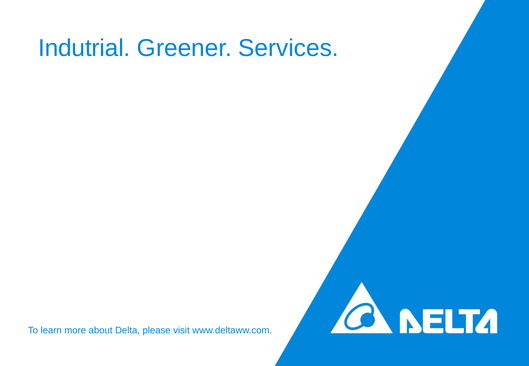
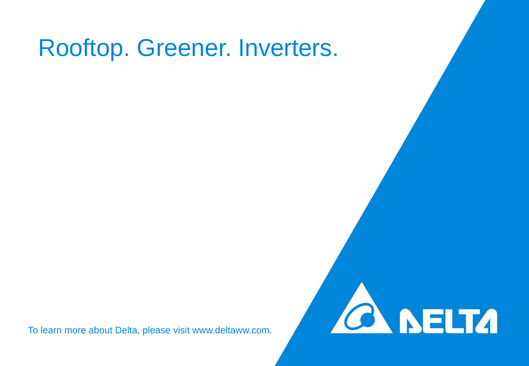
Indutrial: Indutrial -> Rooftop (84, 48)
Services: Services -> Inverters (289, 48)
